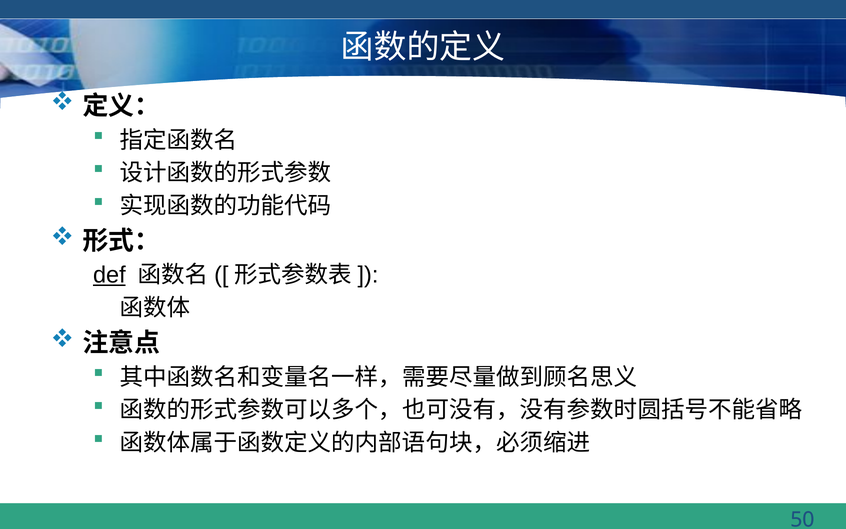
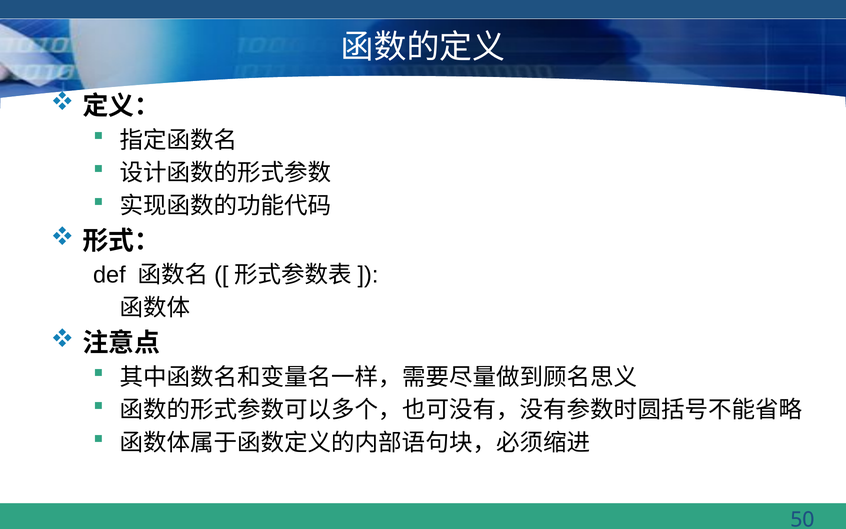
def underline: present -> none (109, 275)
